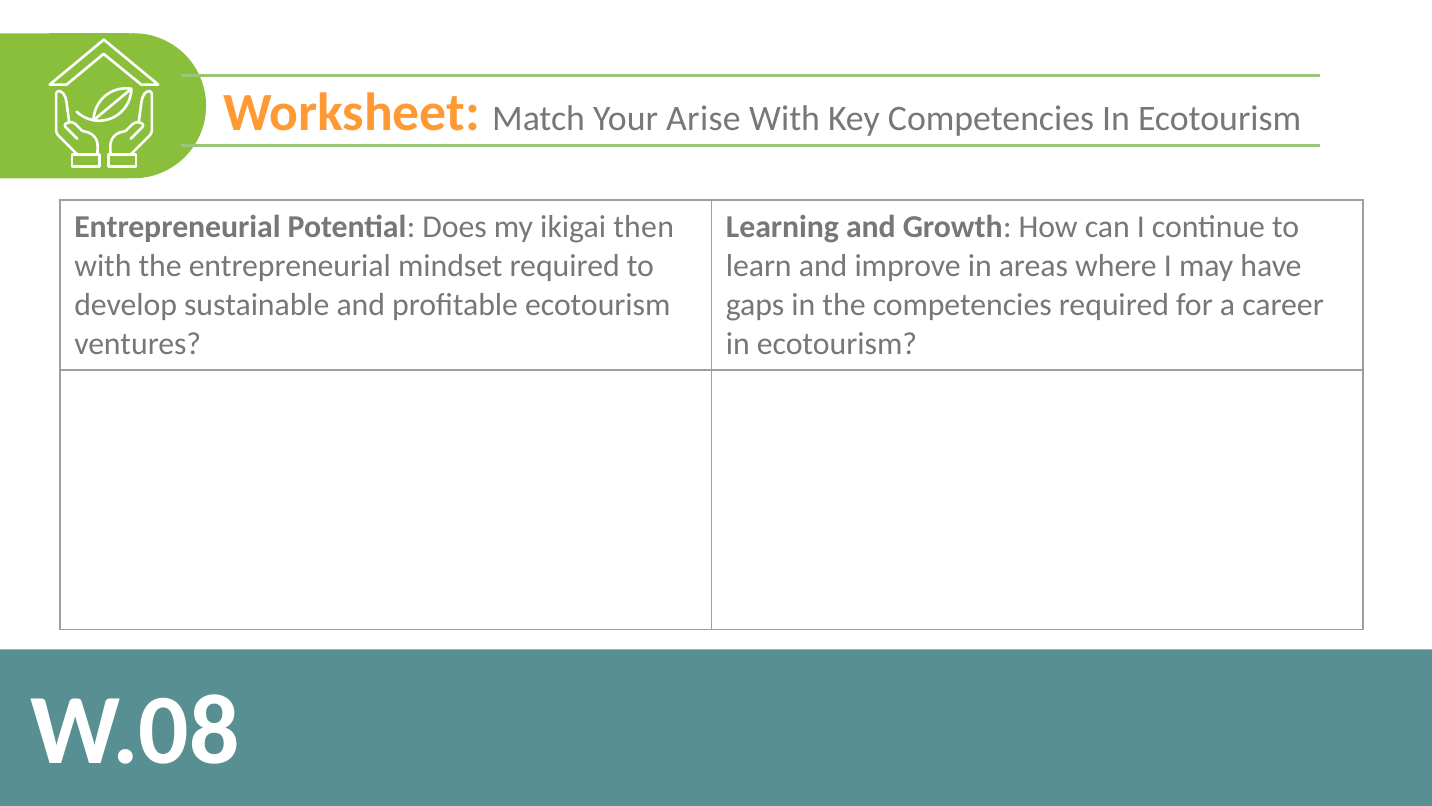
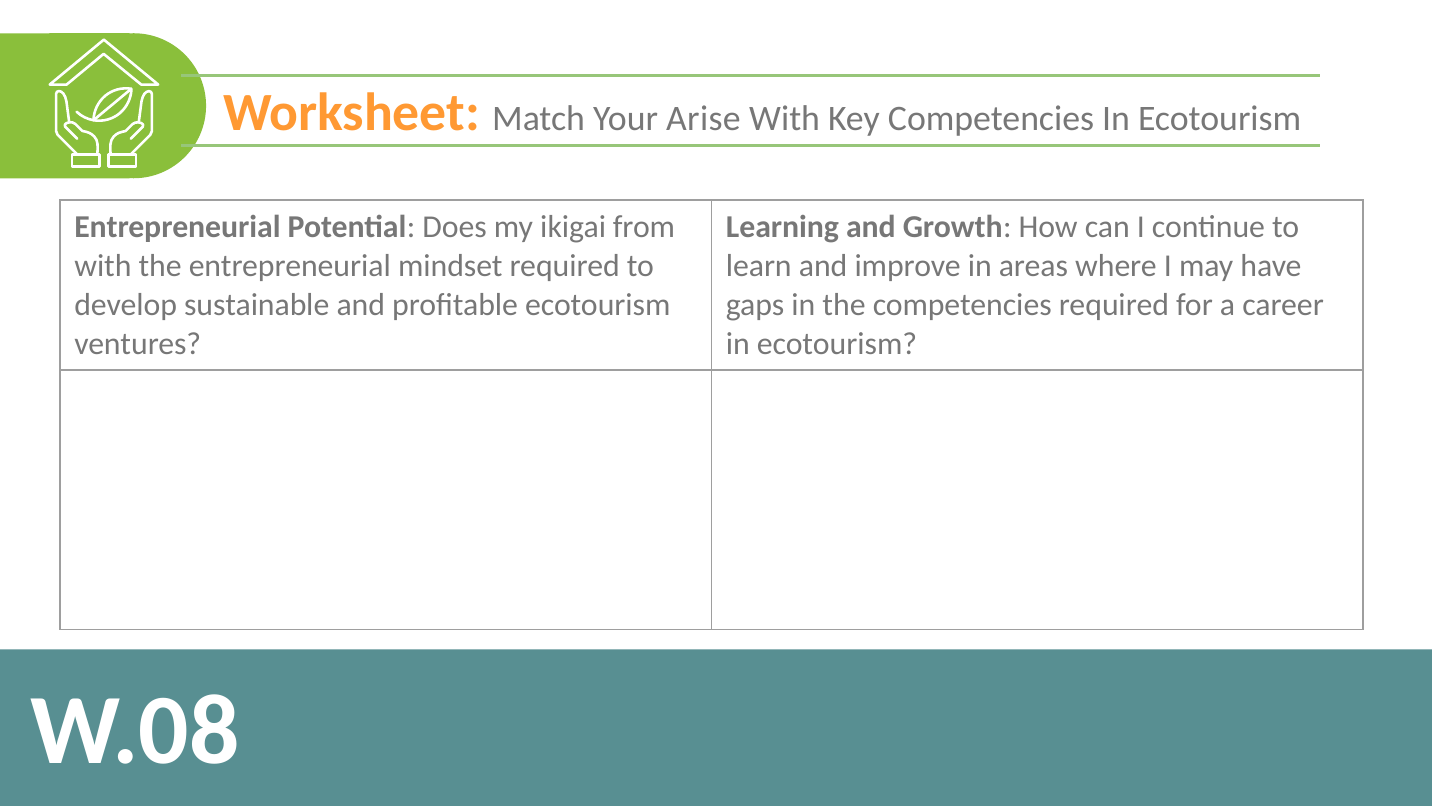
then: then -> from (644, 227)
